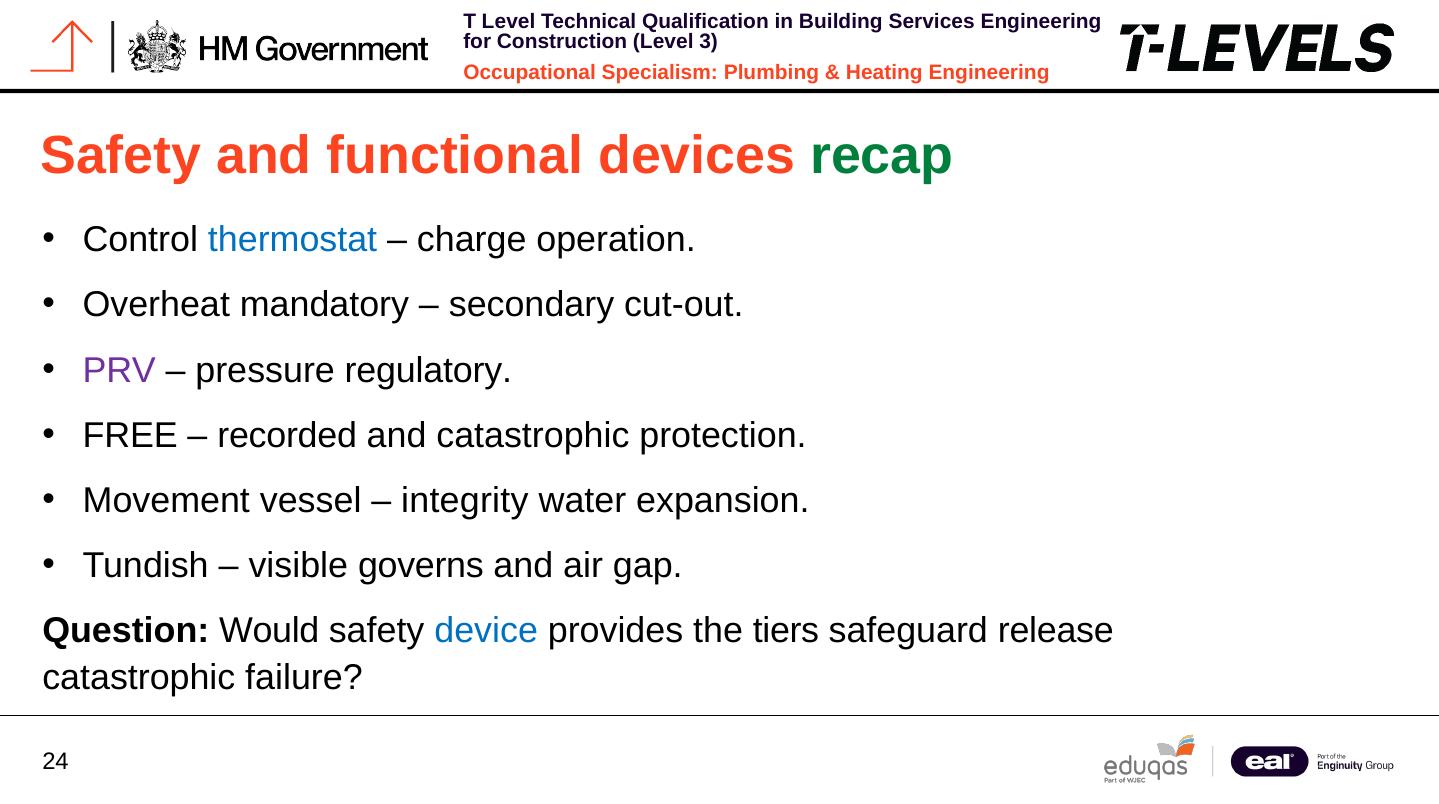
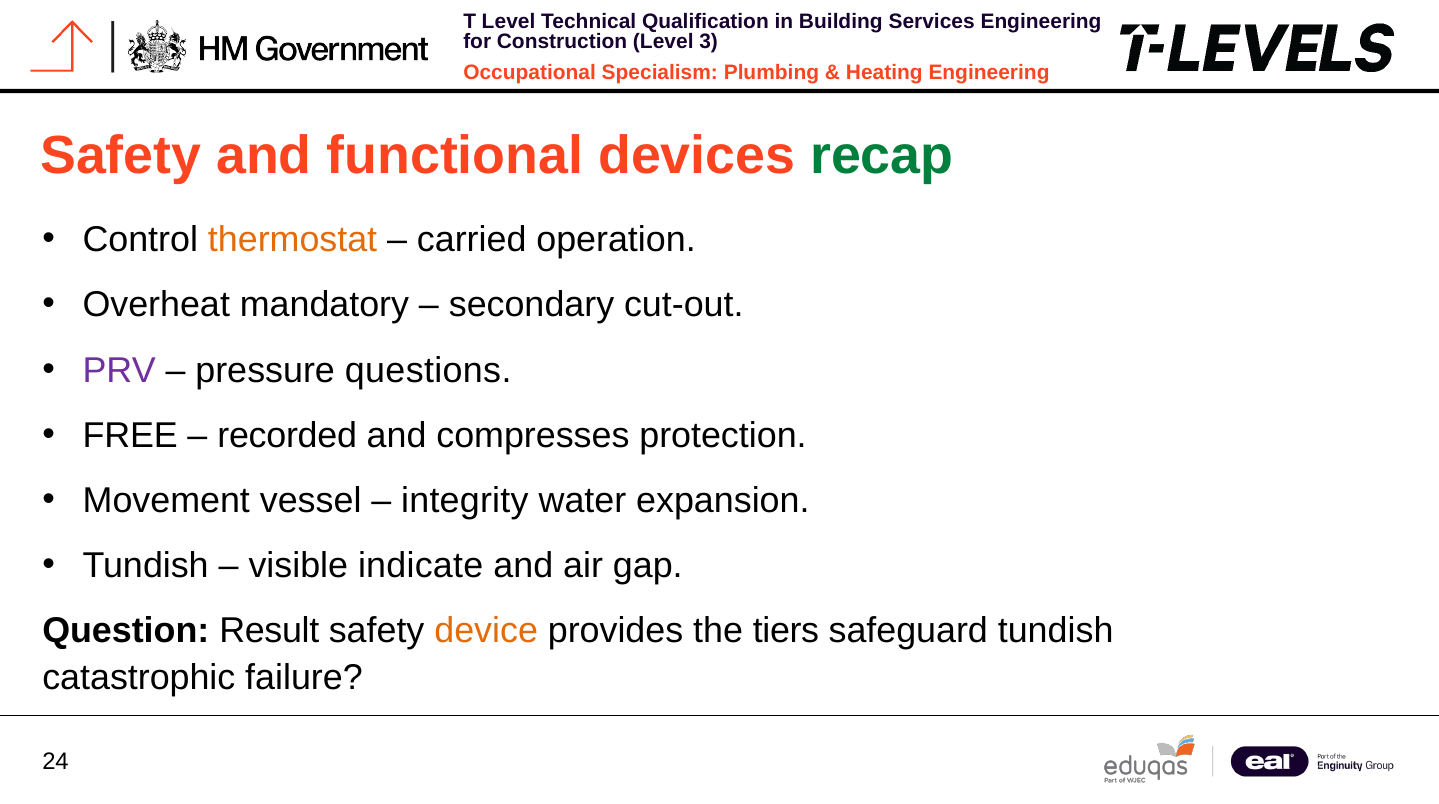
thermostat colour: blue -> orange (293, 240)
charge: charge -> carried (472, 240)
regulatory: regulatory -> questions (428, 370)
and catastrophic: catastrophic -> compresses (533, 435)
governs: governs -> indicate (421, 566)
Would: Would -> Result (269, 631)
device colour: blue -> orange (486, 631)
safeguard release: release -> tundish (1056, 631)
